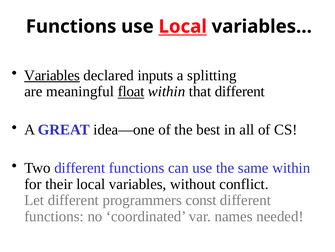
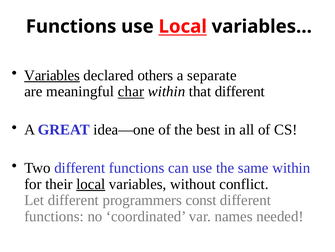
inputs: inputs -> others (155, 75)
splitting: splitting -> separate (212, 75)
float: float -> char (131, 91)
local underline: none -> present (91, 184)
